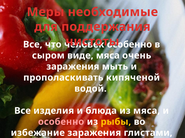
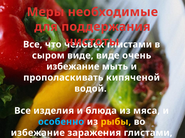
особенно: особенно -> глистами (129, 45)
виде мяса: мяса -> виде (108, 56)
заражения: заражения -> избежание (73, 67)
особенно colour: pink -> light blue (61, 122)
